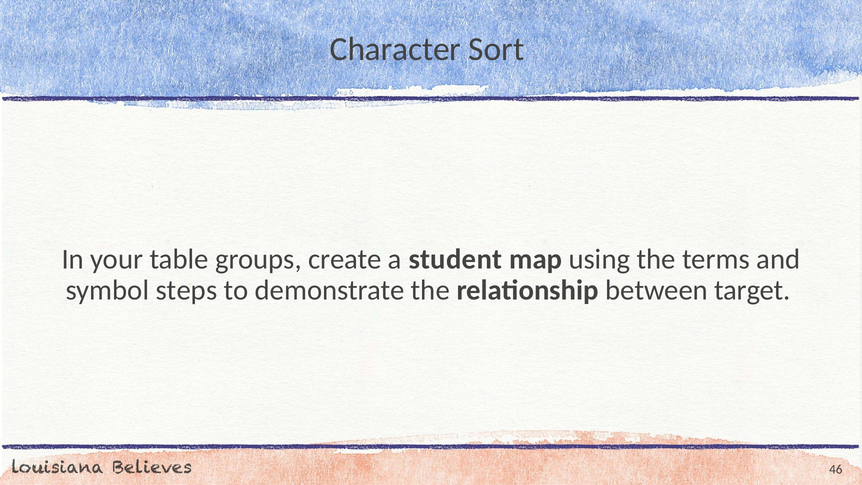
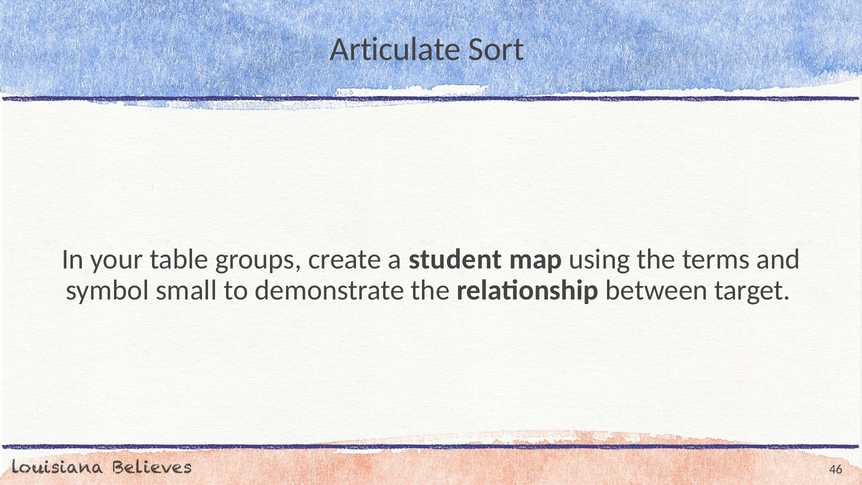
Character: Character -> Articulate (396, 49)
steps: steps -> small (186, 290)
